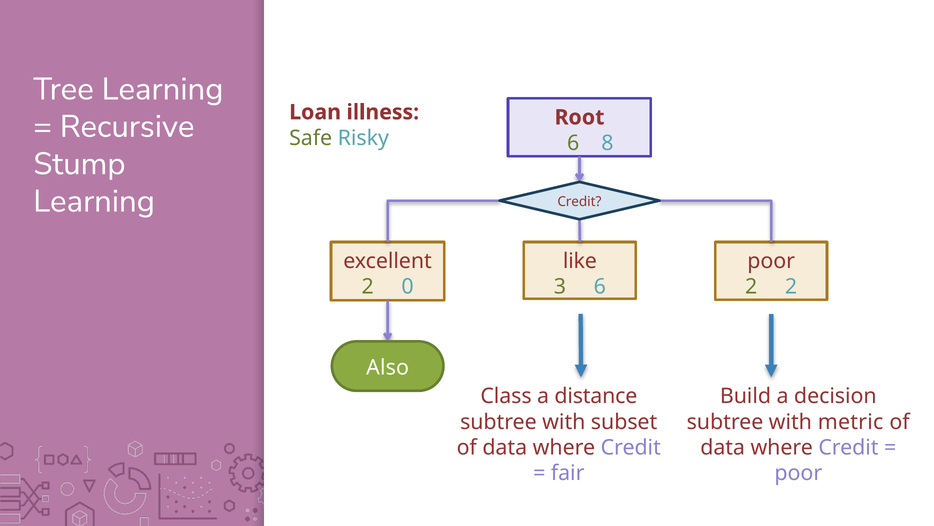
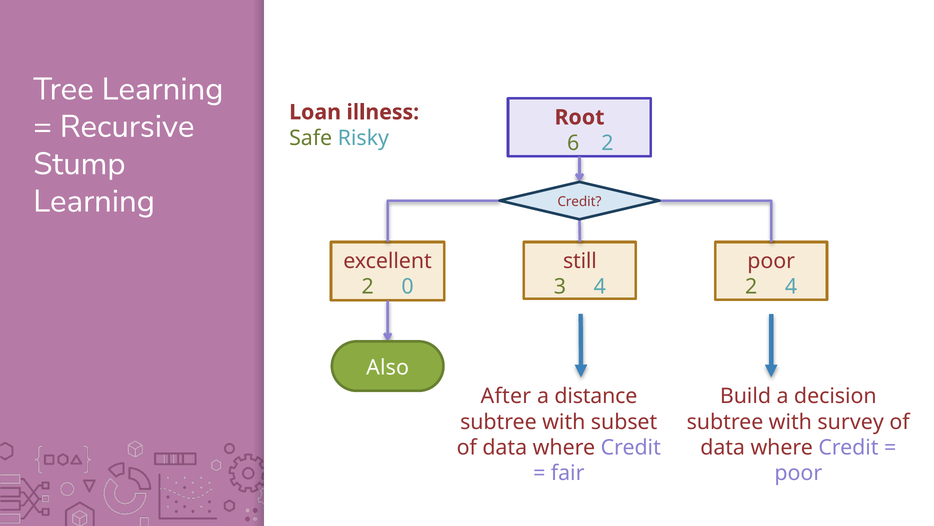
8: 8 -> 2 (607, 143)
like: like -> still (580, 261)
3 6: 6 -> 4 (600, 286)
2 2: 2 -> 4 (791, 286)
Class: Class -> After (506, 396)
metric: metric -> survey (851, 422)
